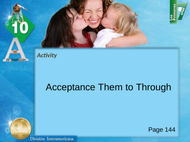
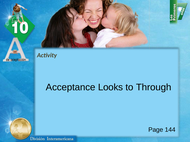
Them: Them -> Looks (111, 88)
